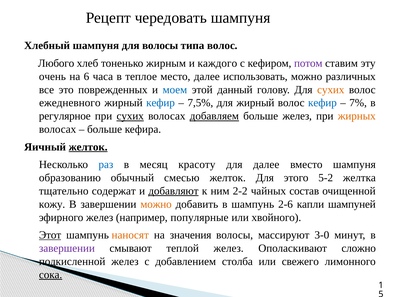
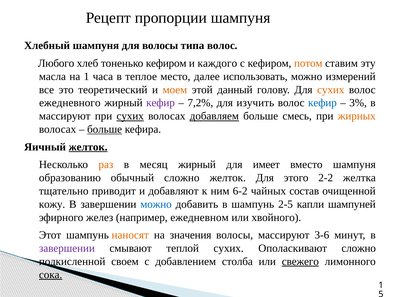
чередовать: чередовать -> пропорции (171, 18)
тоненько жирным: жирным -> кефиром (166, 63)
потом colour: purple -> orange (308, 63)
очень: очень -> масла (52, 76)
на 6: 6 -> 1 (86, 76)
различных: различных -> измерений (351, 76)
поврежденных: поврежденных -> теоретический (113, 90)
моем colour: blue -> orange (175, 90)
кефир colour: blue -> purple (161, 103)
7,5%: 7,5% -> 7,2% (200, 103)
для жирный: жирный -> изучить (255, 103)
7%: 7% -> 3% (358, 103)
регулярное: регулярное -> массируют (65, 116)
больше желез: желез -> смесь (297, 116)
больше underline: none -> present (105, 129)
раз colour: blue -> orange (106, 165)
месяц красоту: красоту -> жирный (197, 165)
для далее: далее -> имеет (266, 165)
обычный смесью: смесью -> сложно (182, 178)
5-2: 5-2 -> 2-2 (326, 178)
содержат: содержат -> приводит (114, 191)
добавляют underline: present -> none (173, 191)
2-2: 2-2 -> 6-2 (240, 191)
можно colour: orange -> blue (156, 204)
2-6: 2-6 -> 2-5 (286, 204)
популярные: популярные -> ежедневном (200, 217)
Этот underline: present -> none (50, 235)
3-0: 3-0 -> 3-6 (322, 235)
теплой желез: желез -> сухих (229, 248)
подкисленной желез: желез -> своем (125, 261)
свежего underline: none -> present (300, 261)
